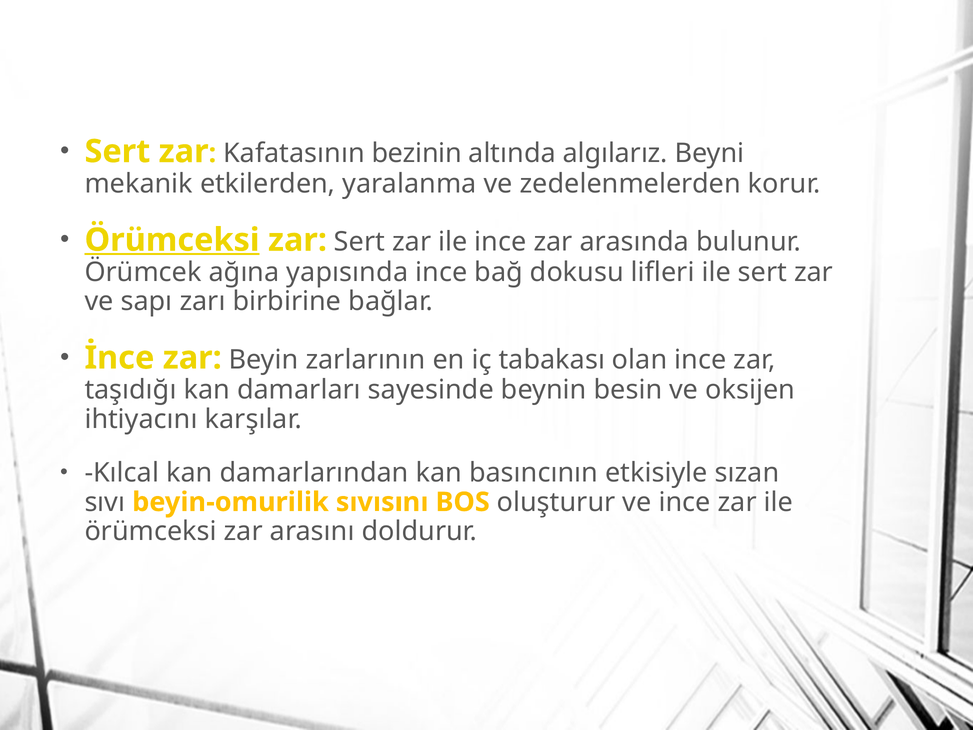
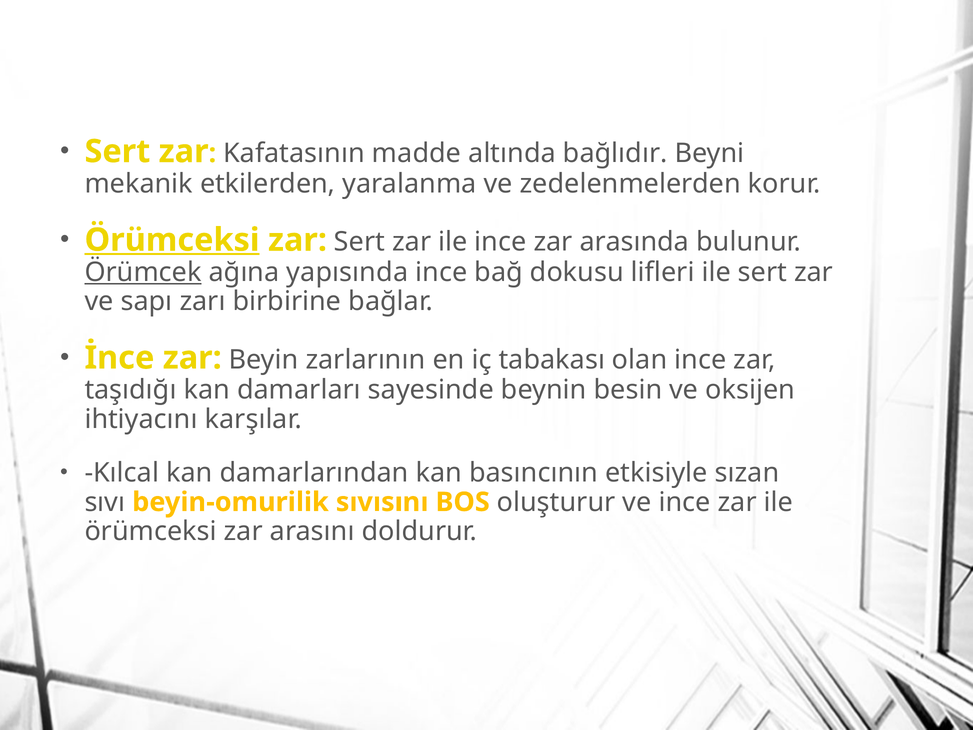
bezinin: bezinin -> madde (417, 153)
algılarız: algılarız -> bağlıdır (615, 153)
Örümcek underline: none -> present (143, 272)
